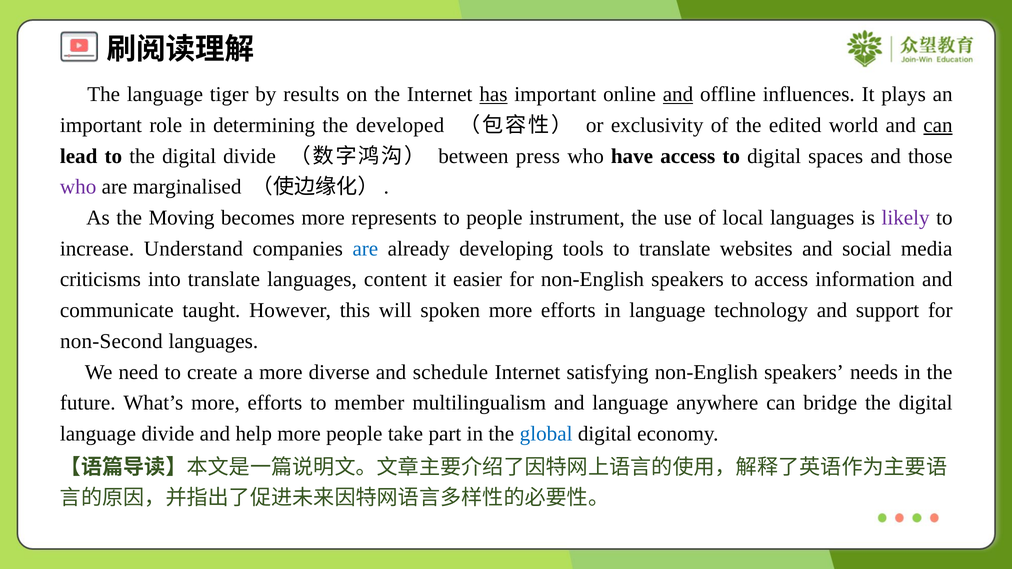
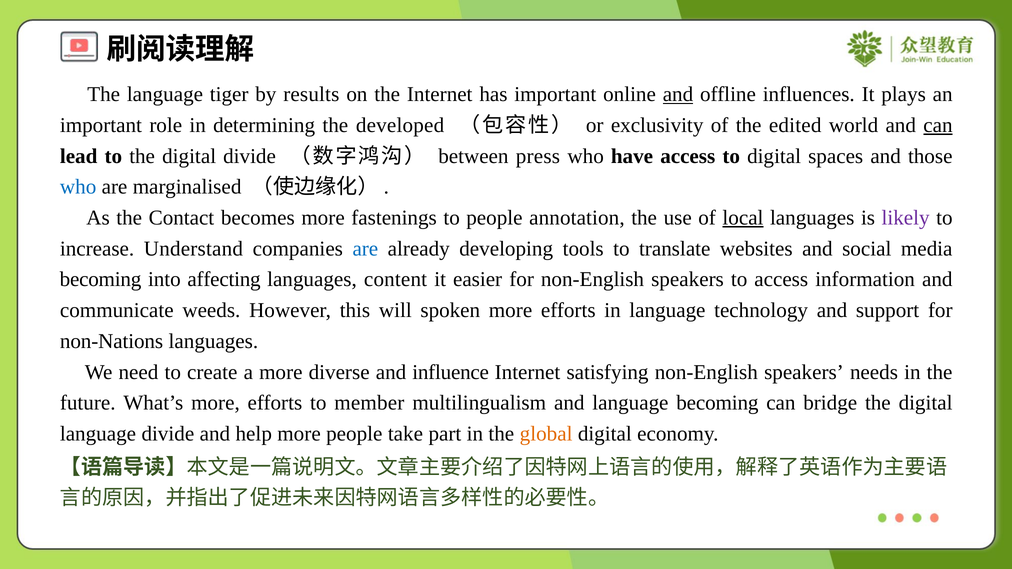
has underline: present -> none (493, 94)
who colour: purple -> blue (78, 187)
Moving: Moving -> Contact (181, 218)
represents: represents -> fastenings (394, 218)
instrument: instrument -> annotation (577, 218)
local underline: none -> present (743, 218)
criticisms: criticisms -> becoming (101, 280)
into translate: translate -> affecting (224, 280)
taught: taught -> weeds (211, 310)
non-Second: non-Second -> non-Nations (112, 341)
schedule: schedule -> influence (451, 372)
language anywhere: anywhere -> becoming (717, 403)
global colour: blue -> orange (546, 434)
